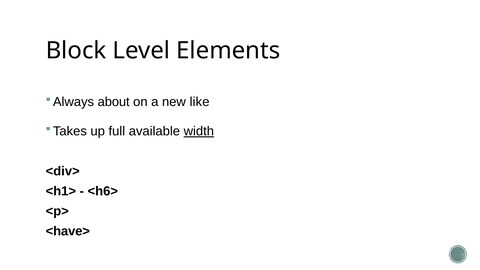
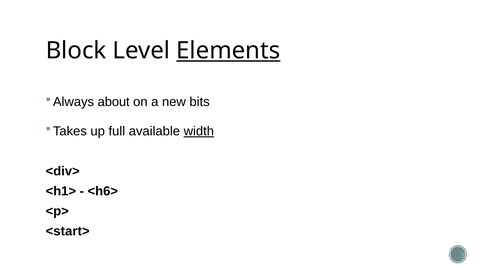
Elements underline: none -> present (228, 51)
like: like -> bits (200, 102)
<have>: <have> -> <start> (68, 231)
